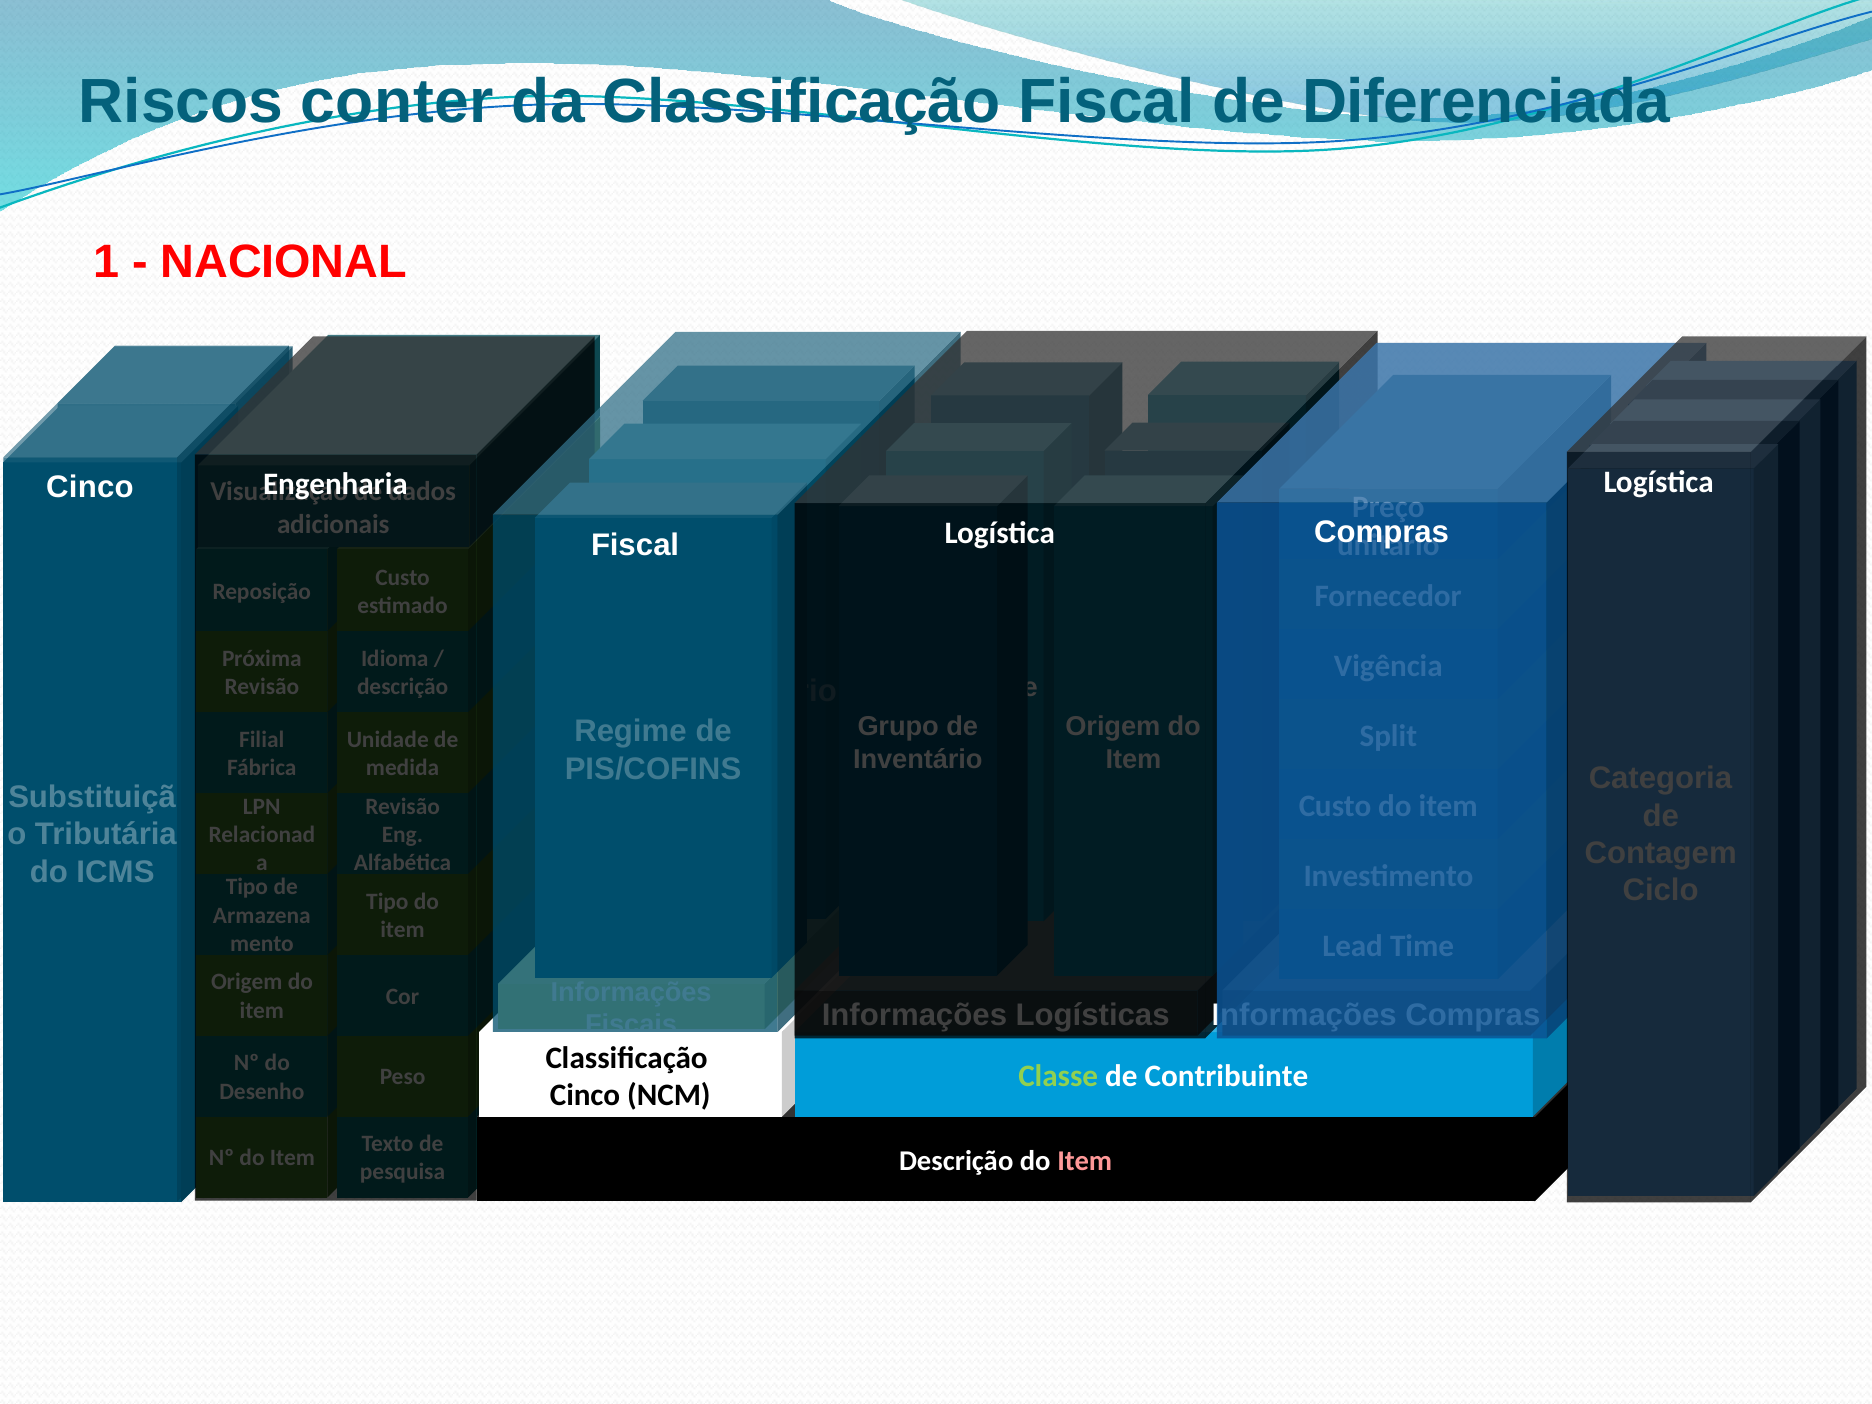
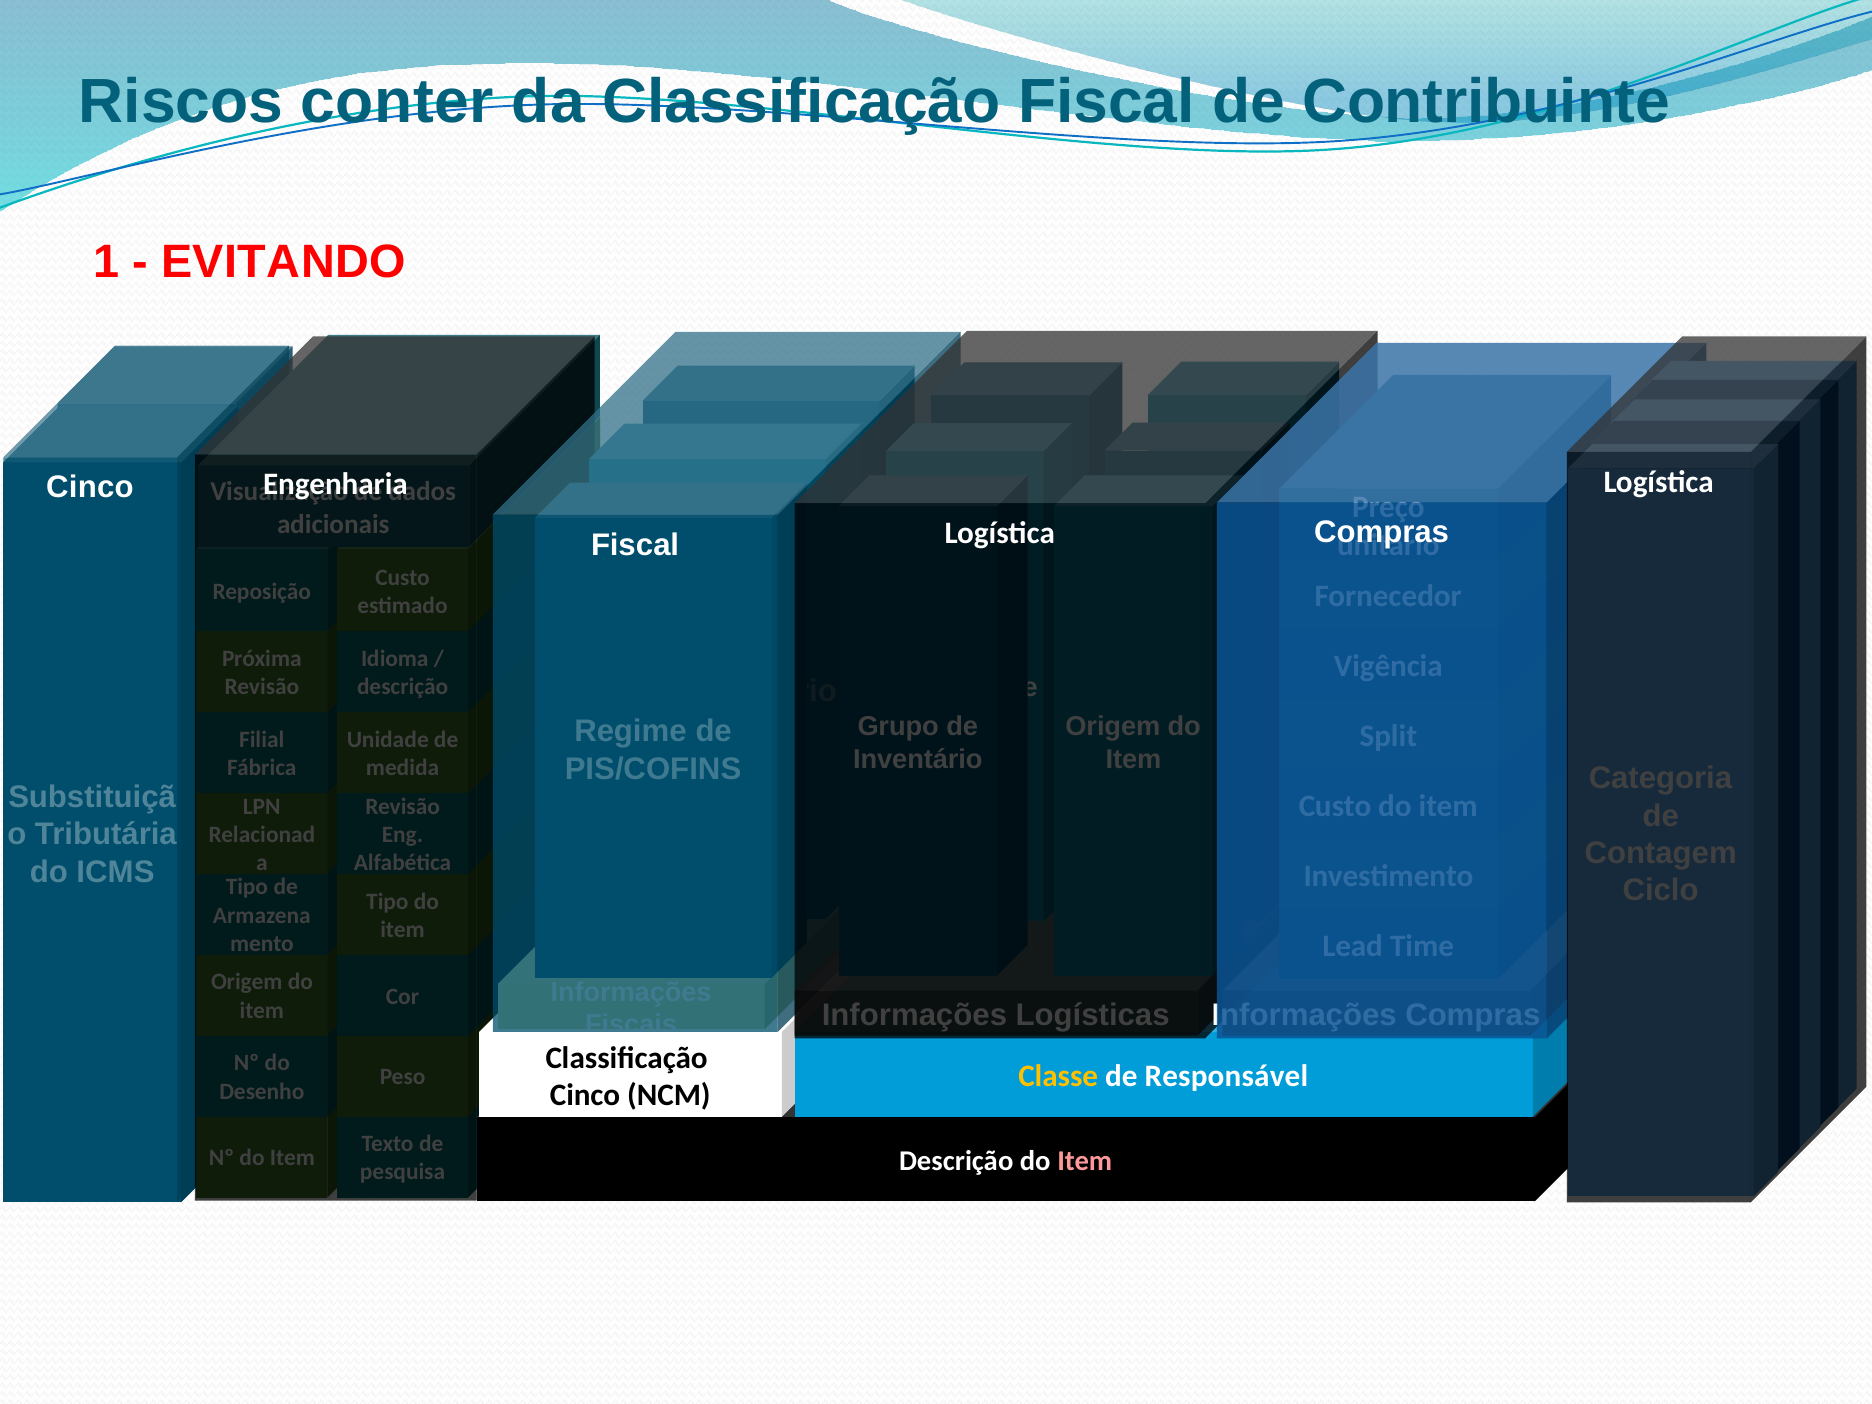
Diferenciada: Diferenciada -> Contribuinte (1486, 102)
NACIONAL: NACIONAL -> EVITANDO (284, 262)
Classe colour: light green -> yellow (1058, 1077)
Contribuinte: Contribuinte -> Responsável (1226, 1077)
